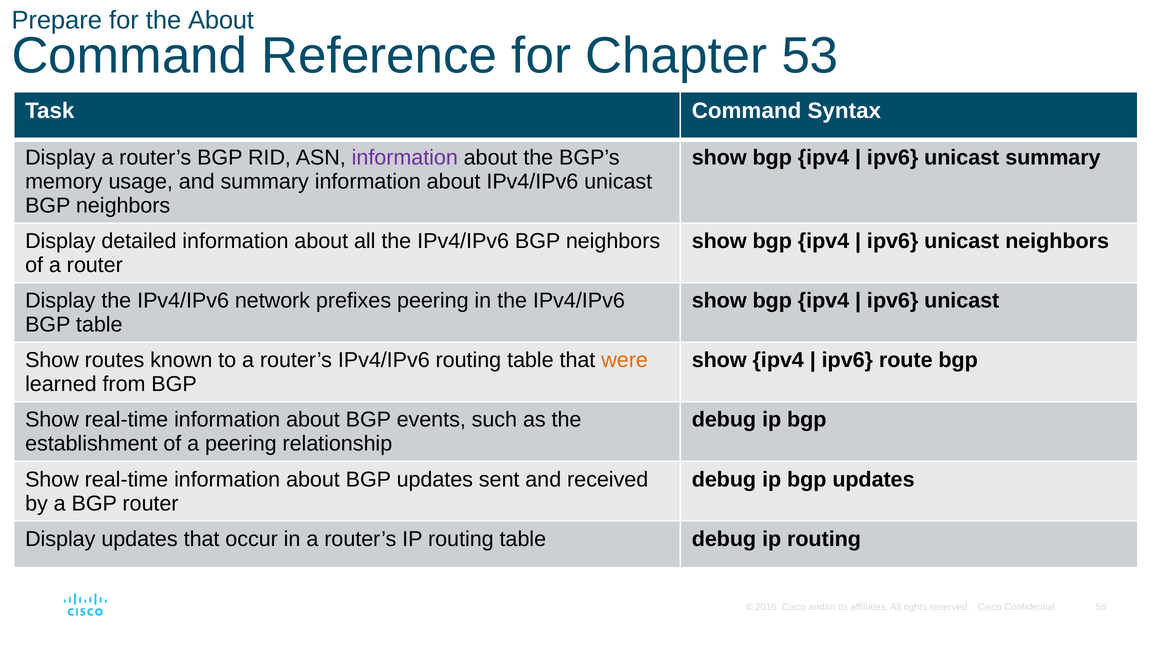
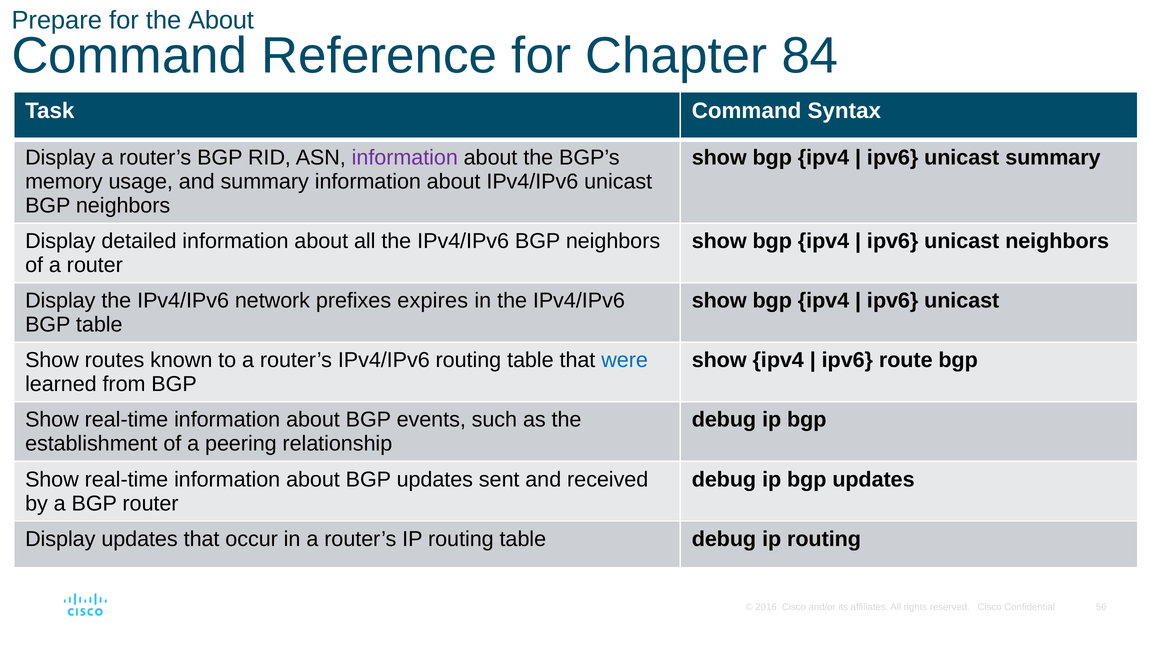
53: 53 -> 84 (810, 56)
prefixes peering: peering -> expires (433, 301)
were colour: orange -> blue (625, 360)
